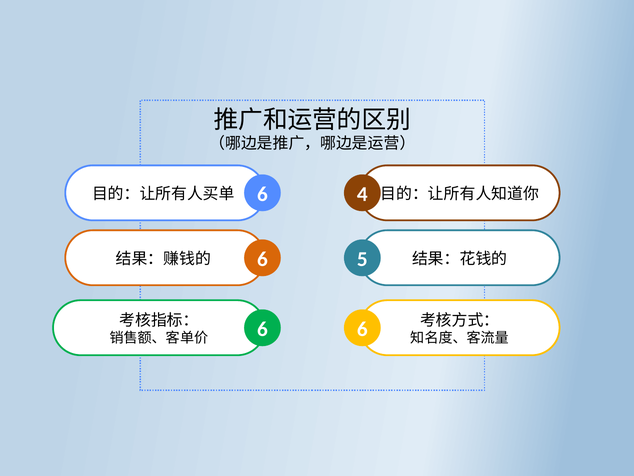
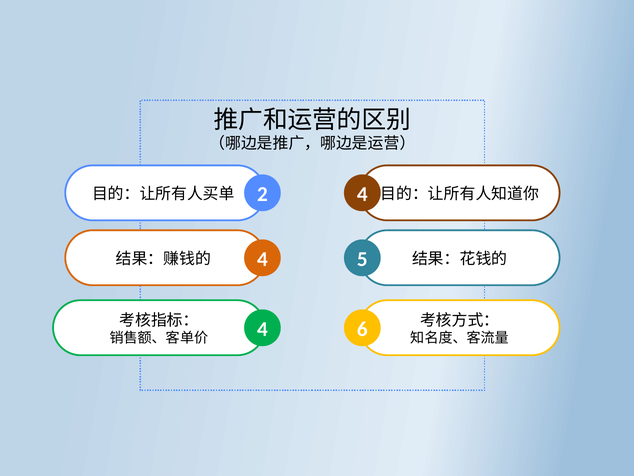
6: 6 -> 2 (262, 194)
6: 6 -> 4 (262, 259)
6: 6 -> 4 (262, 329)
